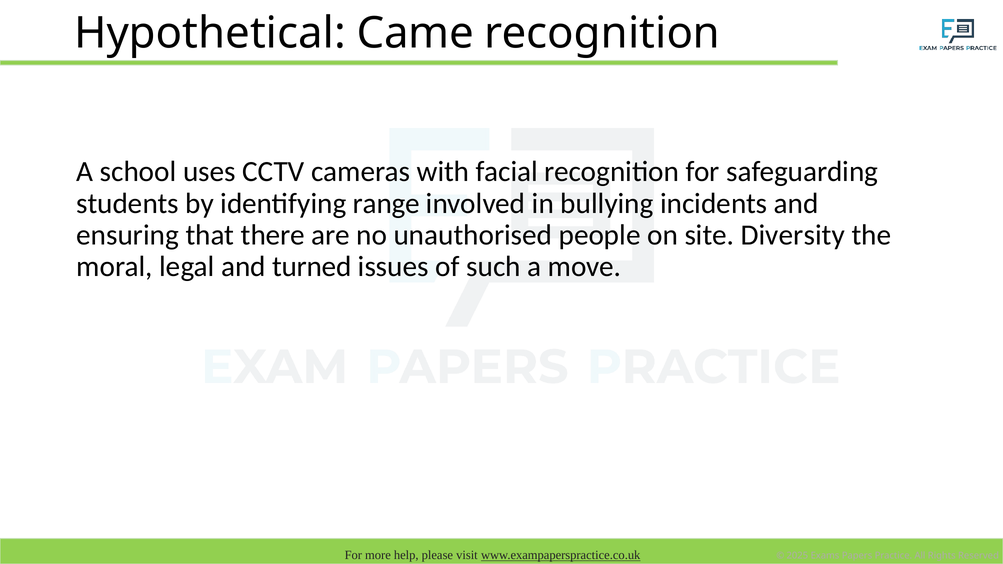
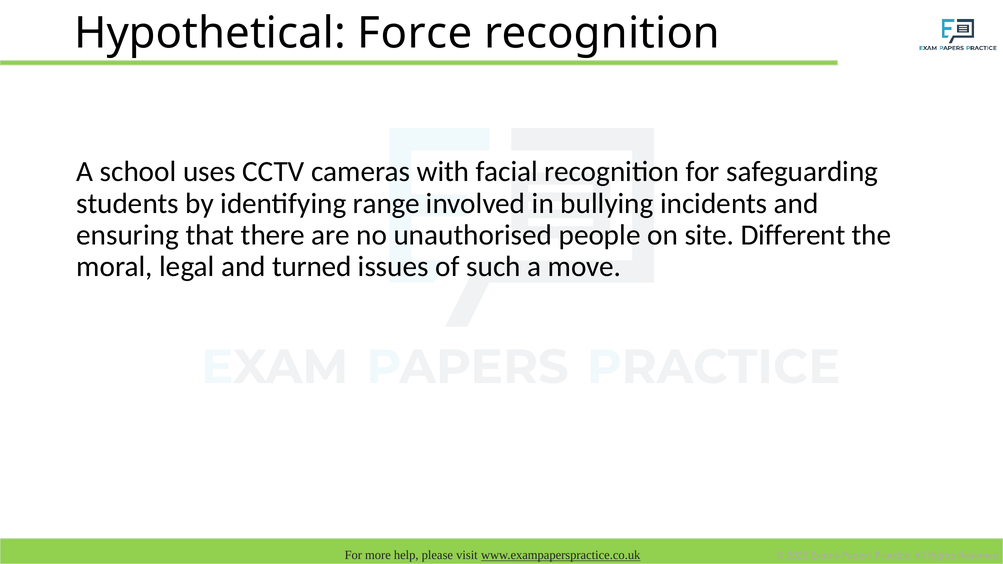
Came: Came -> Force (415, 33)
Diversity: Diversity -> Different (793, 235)
